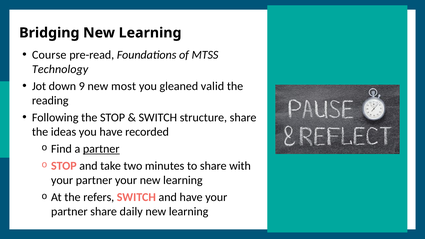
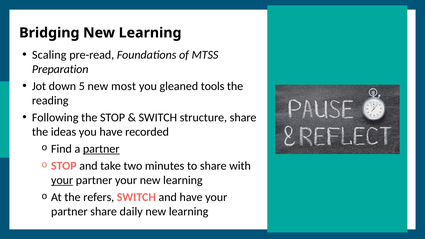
Course: Course -> Scaling (49, 55)
Technology: Technology -> Preparation (60, 69)
9: 9 -> 5 (82, 86)
valid: valid -> tools (213, 86)
your underline: none -> present (62, 180)
